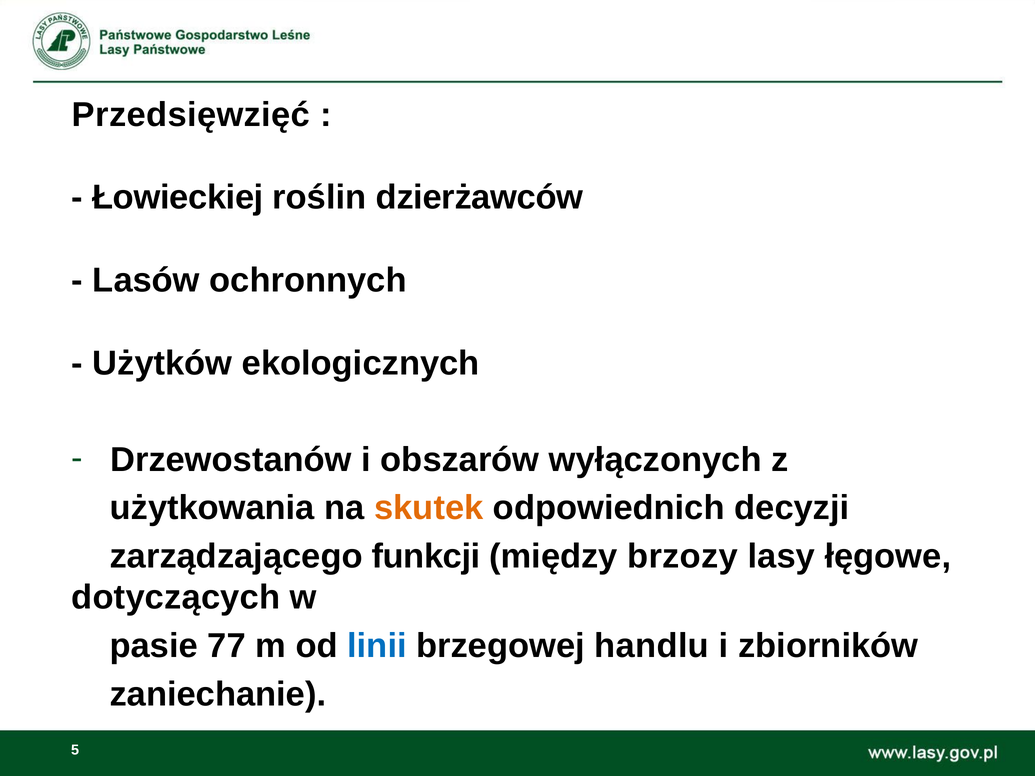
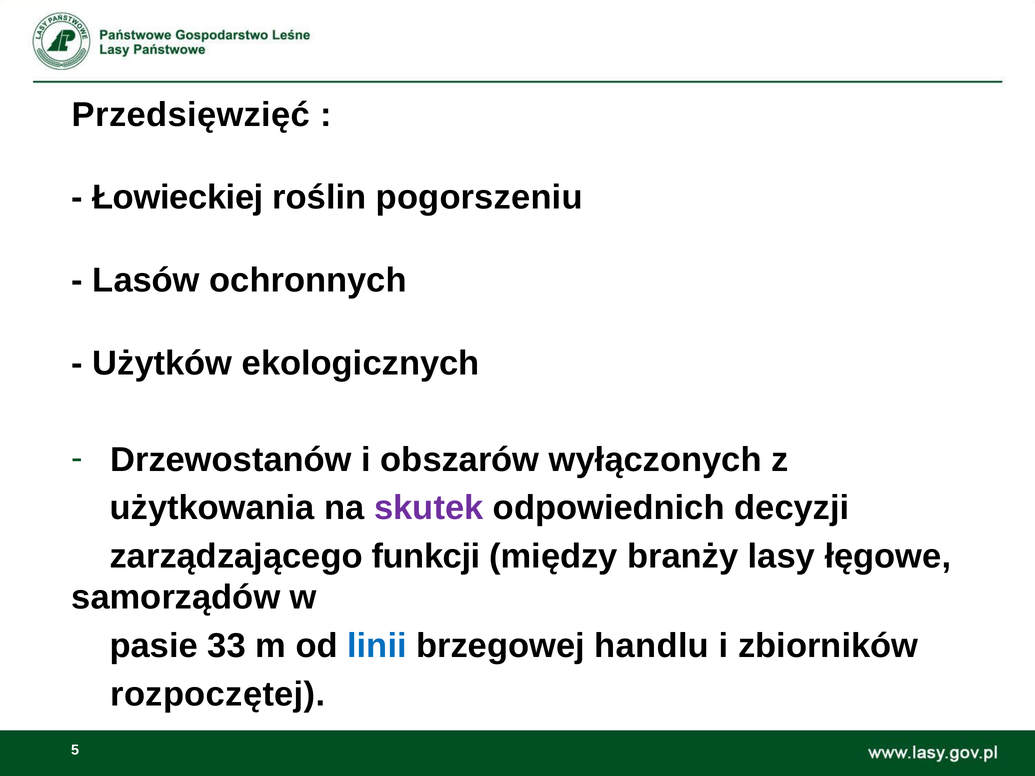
dzierżawców: dzierżawców -> pogorszeniu (479, 198)
skutek colour: orange -> purple (429, 508)
brzozy: brzozy -> branży (683, 556)
dotyczących: dotyczących -> samorządów (176, 598)
77: 77 -> 33 (227, 646)
zaniechanie: zaniechanie -> rozpoczętej (218, 694)
